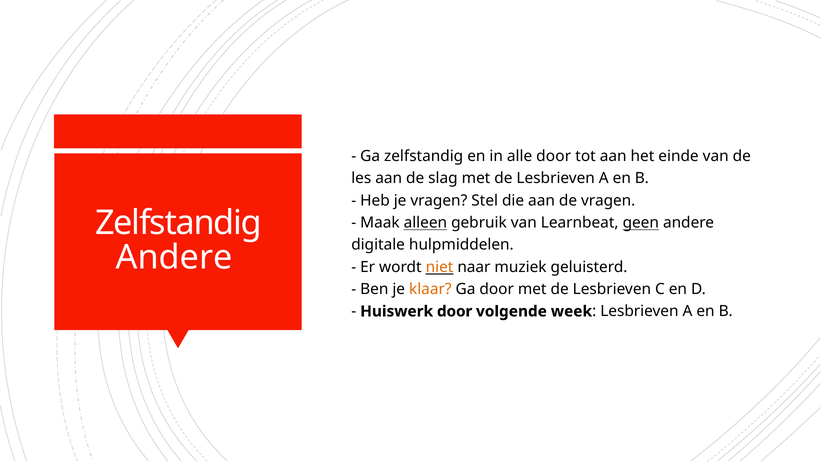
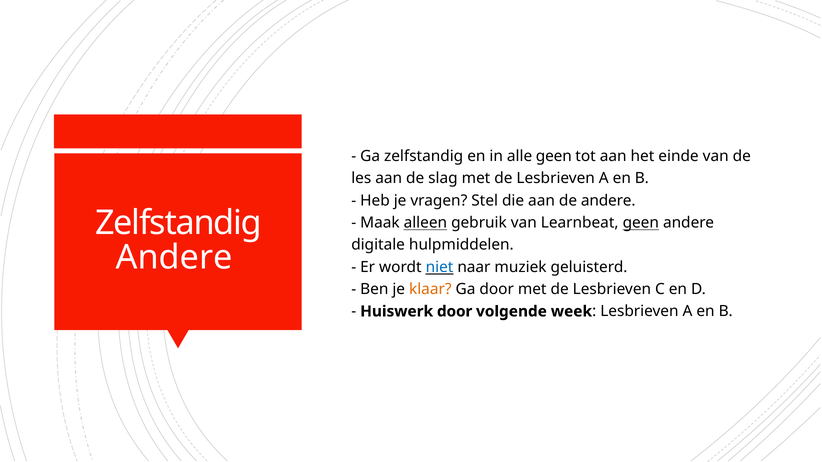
alle door: door -> geen (554, 156)
de vragen: vragen -> andere (608, 201)
niet colour: orange -> blue (440, 267)
